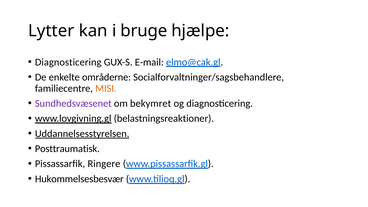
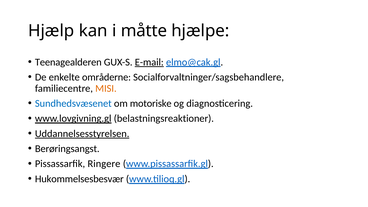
Lytter: Lytter -> Hjælp (51, 31)
bruge: bruge -> måtte (144, 31)
Diagnosticering: Diagnosticering -> Teenagealderen (68, 62)
E-mail underline: none -> present (149, 62)
Sundhedsvæsenet colour: purple -> blue (73, 103)
bekymret: bekymret -> motoriske (151, 103)
Posttraumatisk: Posttraumatisk -> Berøringsangst (67, 149)
